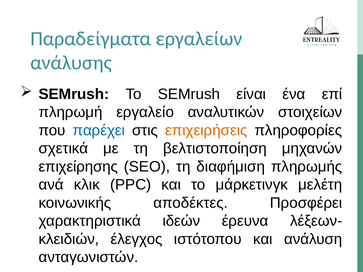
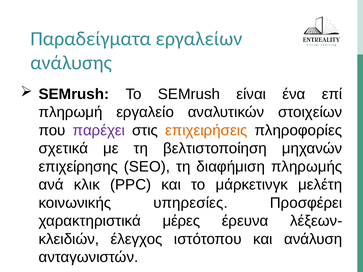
παρέχει colour: blue -> purple (99, 130)
αποδέκτες: αποδέκτες -> υπηρεσίες (190, 203)
ιδεών: ιδεών -> μέρες (181, 221)
